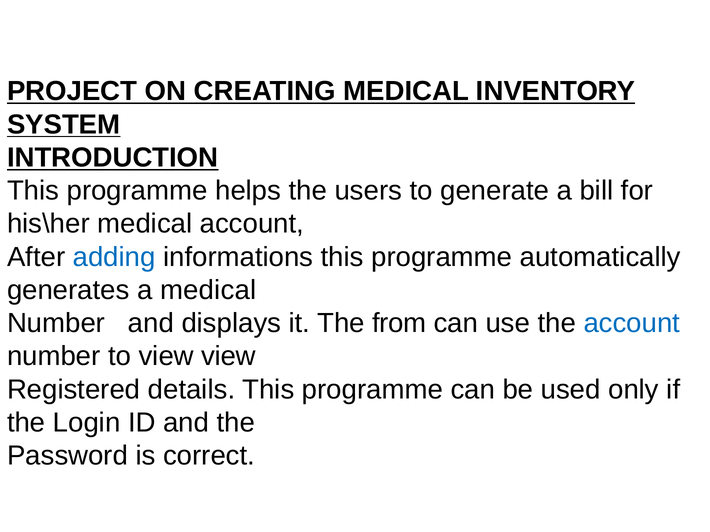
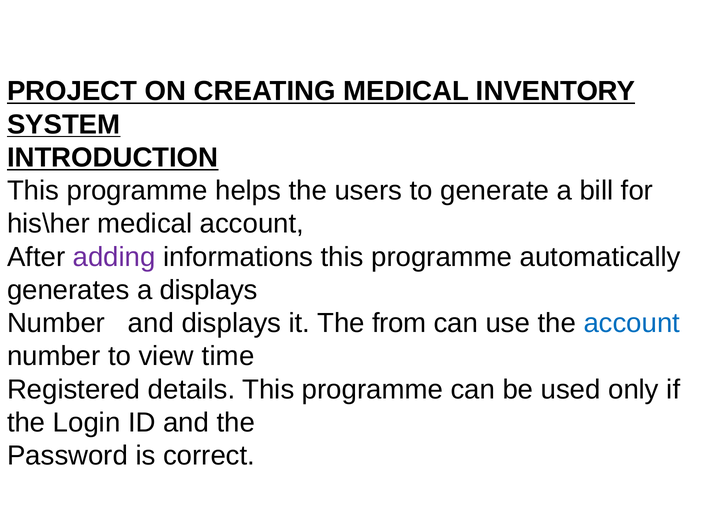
adding colour: blue -> purple (114, 257)
a medical: medical -> displays (209, 290)
view view: view -> time (228, 357)
